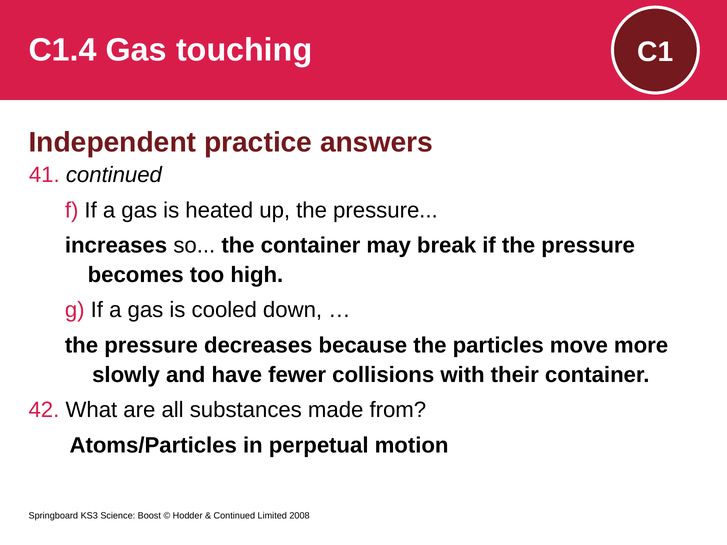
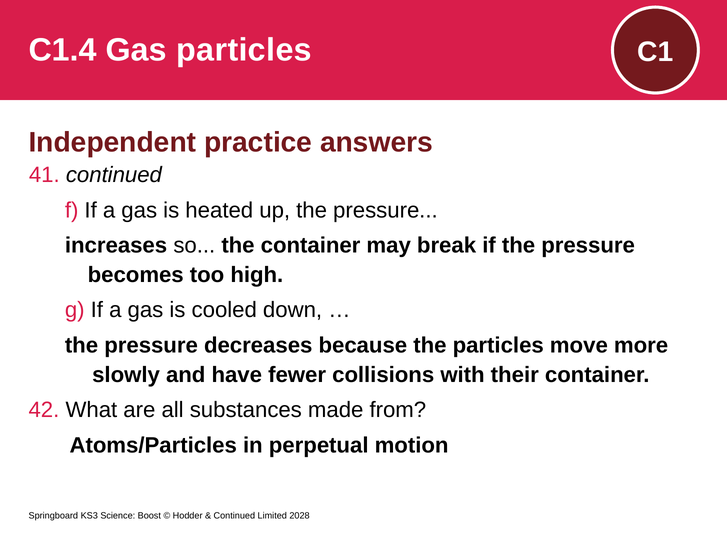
Gas touching: touching -> particles (244, 50)
2008: 2008 -> 2028 (300, 516)
